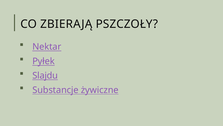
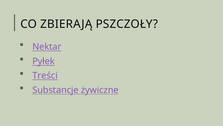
Slajdu: Slajdu -> Treści (45, 75)
